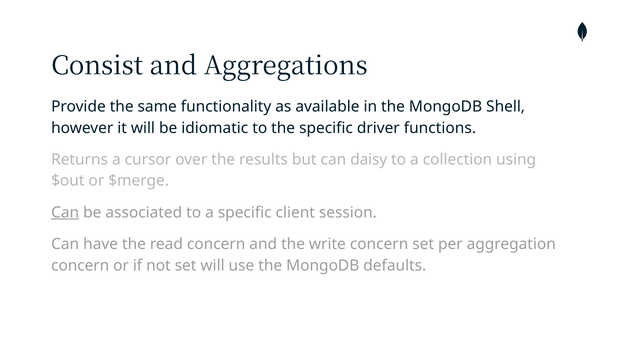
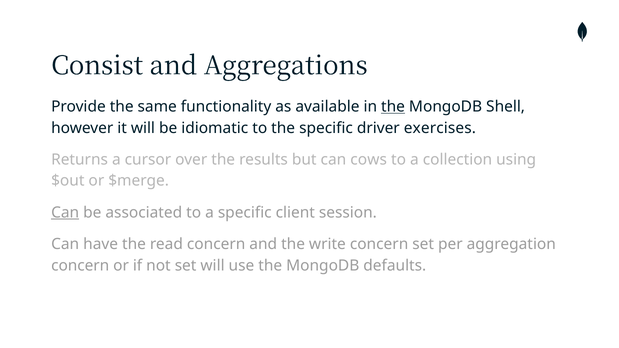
the underline: none -> present (393, 107)
functions: functions -> exercises (440, 128)
daisy: daisy -> cows (369, 160)
